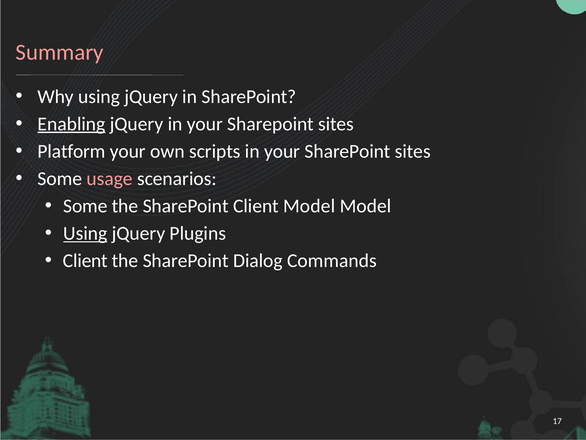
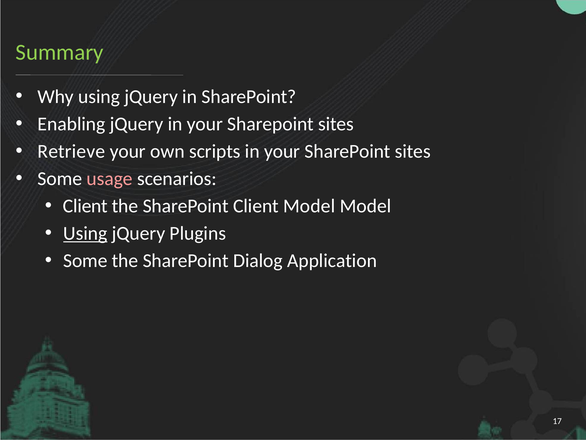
Summary colour: pink -> light green (60, 52)
Enabling underline: present -> none (72, 124)
Platform: Platform -> Retrieve (71, 151)
Some: Some -> Client (85, 206)
Client: Client -> Some (85, 261)
Commands: Commands -> Application (332, 261)
